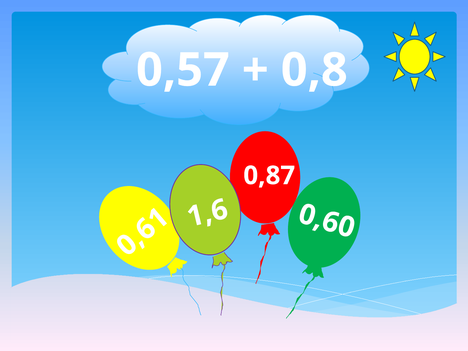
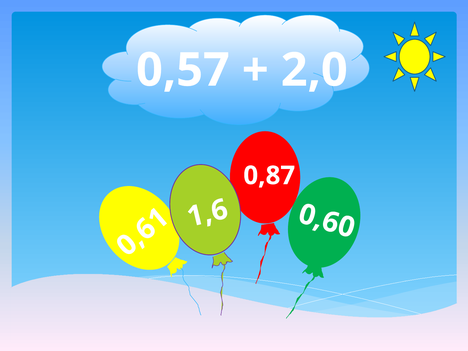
0,8: 0,8 -> 2,0 (314, 70)
